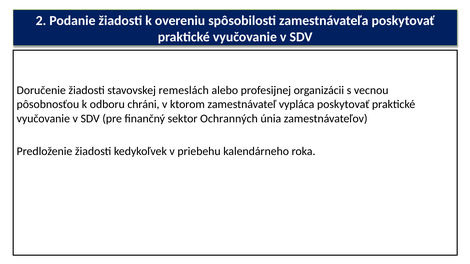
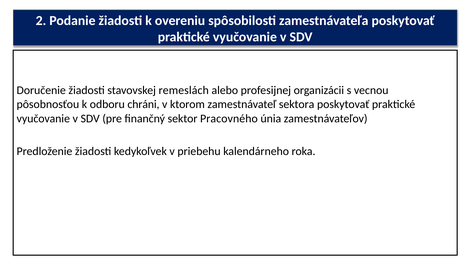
vypláca: vypláca -> sektora (297, 105)
Ochranných: Ochranných -> Pracovného (229, 119)
